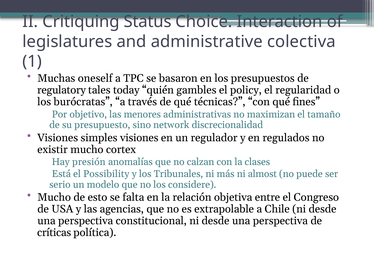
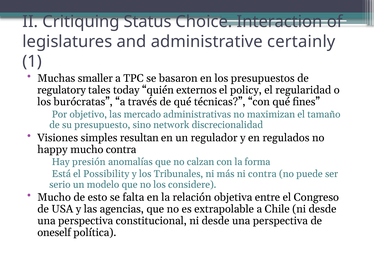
colectiva: colectiva -> certainly (301, 42)
oneself: oneself -> smaller (95, 78)
gambles: gambles -> externos (196, 90)
menores: menores -> mercado (142, 114)
simples visiones: visiones -> resultan (139, 138)
existir: existir -> happy (52, 150)
mucho cortex: cortex -> contra (121, 150)
clases: clases -> forma (257, 162)
ni almost: almost -> contra (262, 174)
críticas: críticas -> oneself (54, 233)
